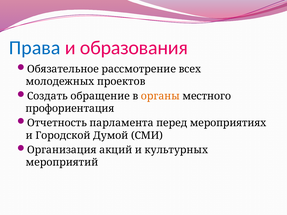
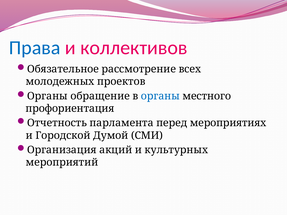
образования: образования -> коллективов (134, 48)
Создать: Создать -> Органы (47, 96)
органы colour: orange -> blue (160, 96)
